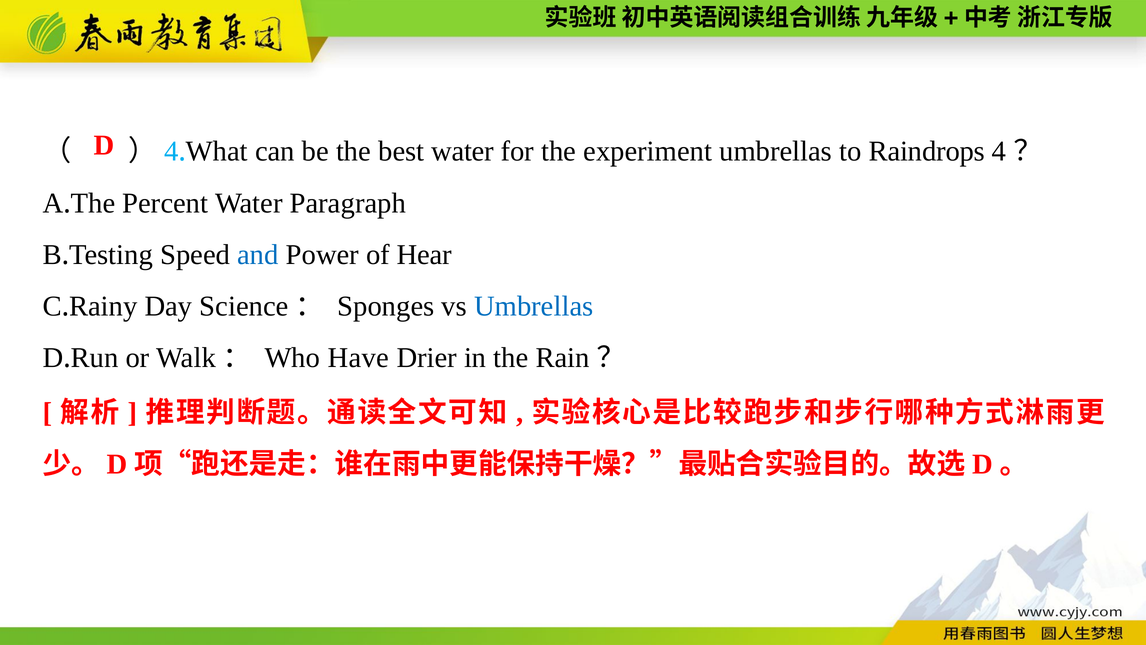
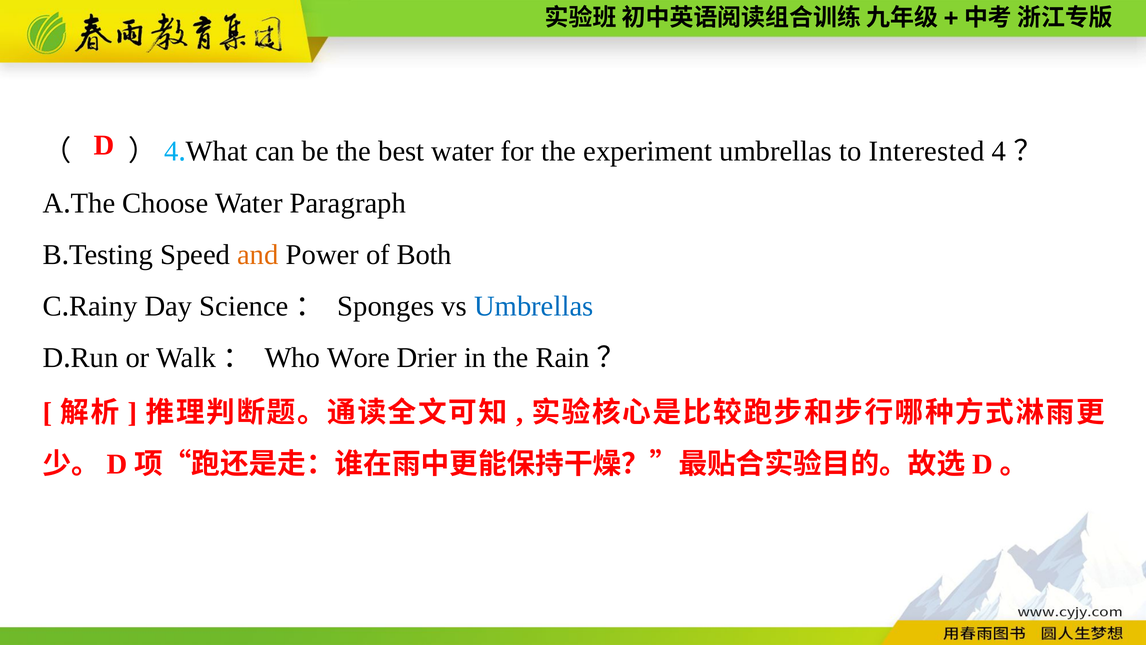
Raindrops: Raindrops -> Interested (927, 151)
Percent: Percent -> Choose (165, 203)
and colour: blue -> orange (258, 255)
Hear: Hear -> Both (424, 255)
Have: Have -> Wore (359, 358)
